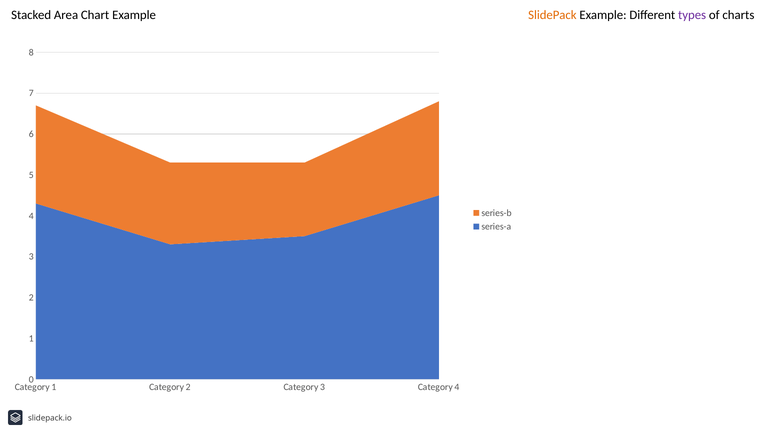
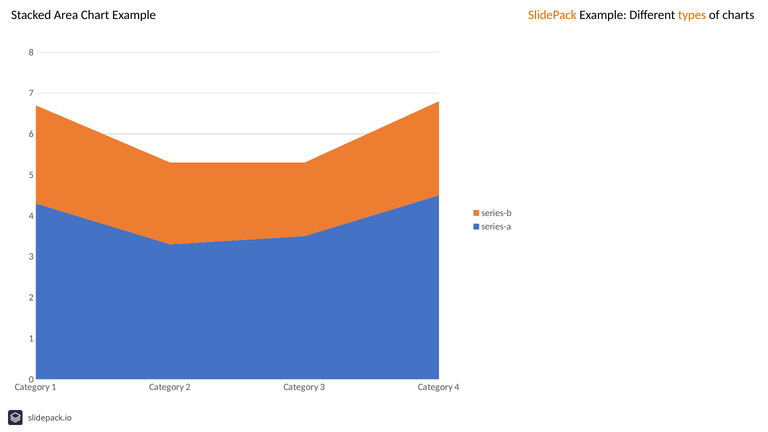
types colour: purple -> orange (692, 15)
